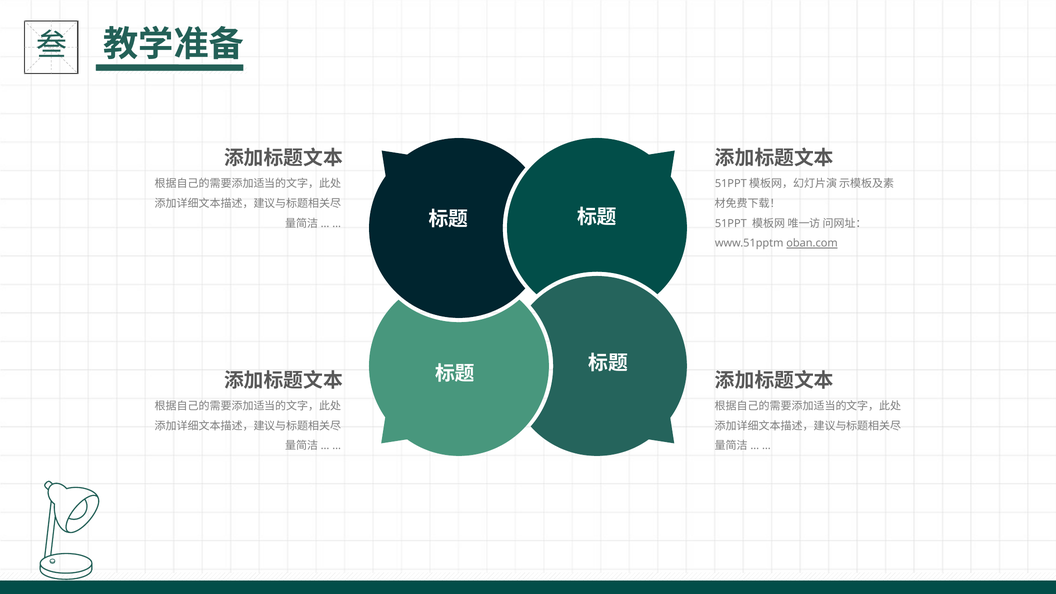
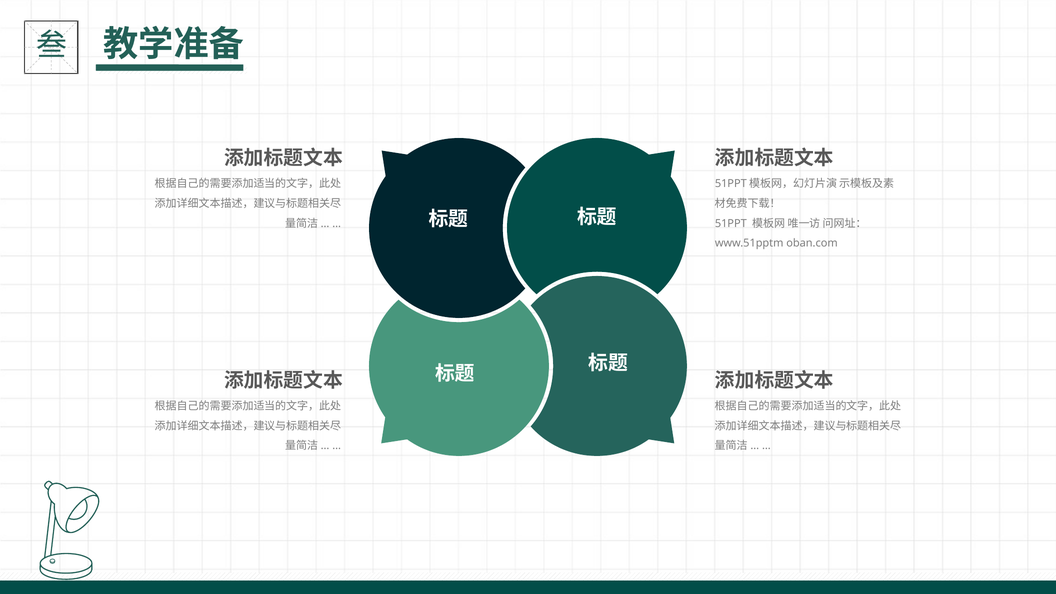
oban.com underline: present -> none (812, 243)
